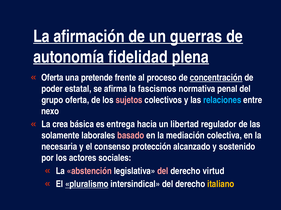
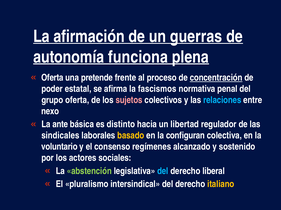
fidelidad: fidelidad -> funciona (138, 57)
crea: crea -> ante (60, 125)
entrega: entrega -> distinto (121, 125)
solamente: solamente -> sindicales (60, 136)
basado colour: pink -> yellow (131, 136)
mediación: mediación -> configuran (185, 136)
necesaria: necesaria -> voluntario (59, 147)
protección: protección -> regímenes (152, 147)
abstención colour: pink -> light green (89, 172)
del colour: pink -> light blue (163, 172)
virtud: virtud -> liberal (214, 172)
pluralismo underline: present -> none (87, 185)
